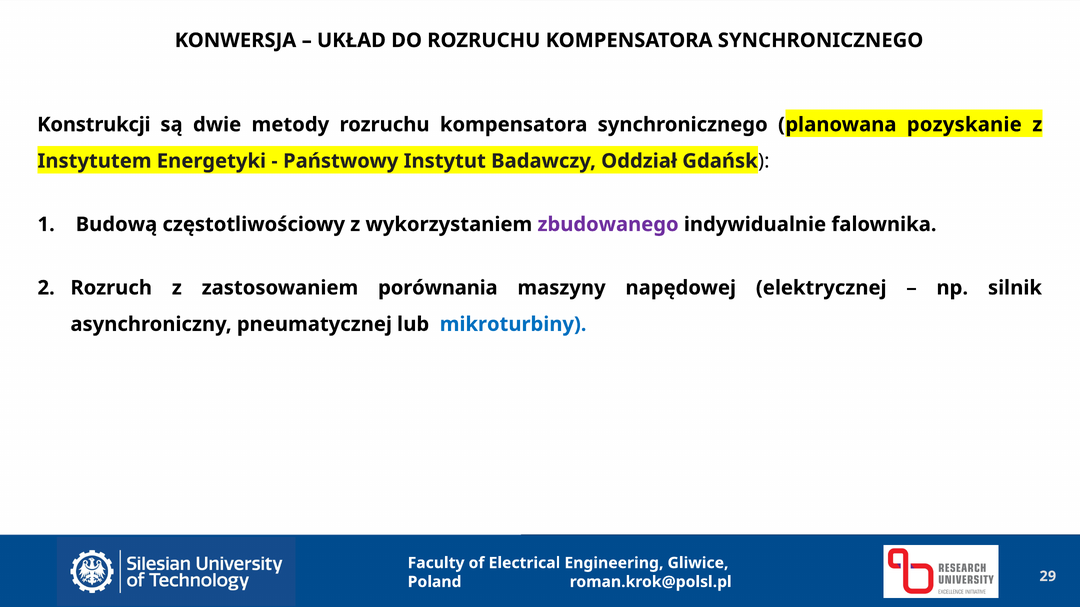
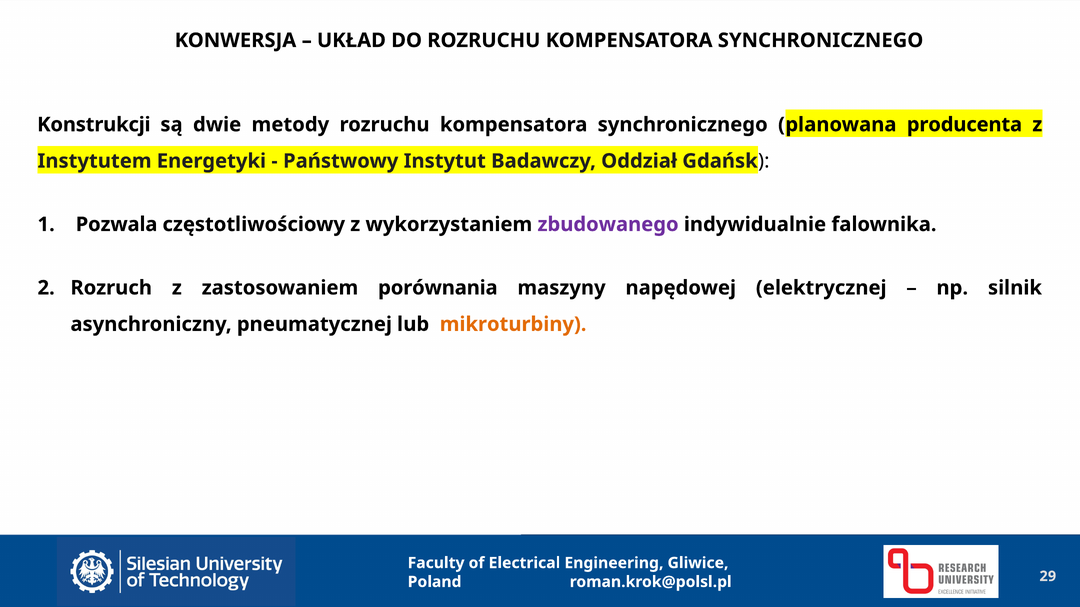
pozyskanie: pozyskanie -> producenta (964, 125)
Budową: Budową -> Pozwala (117, 225)
mikroturbiny colour: blue -> orange (513, 324)
